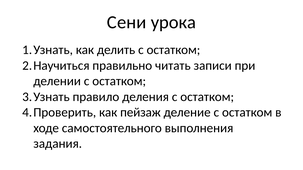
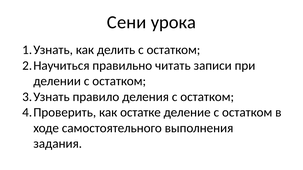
пейзаж: пейзаж -> остатке (140, 113)
